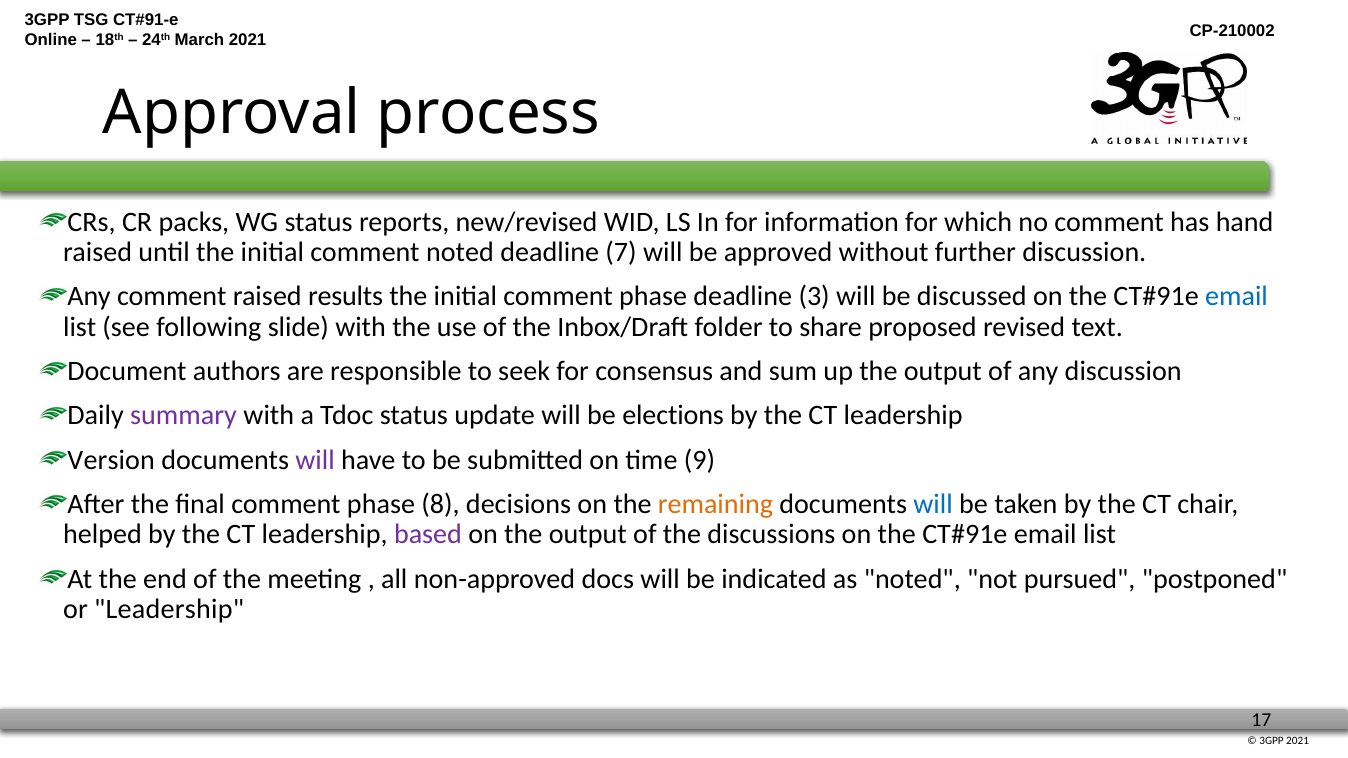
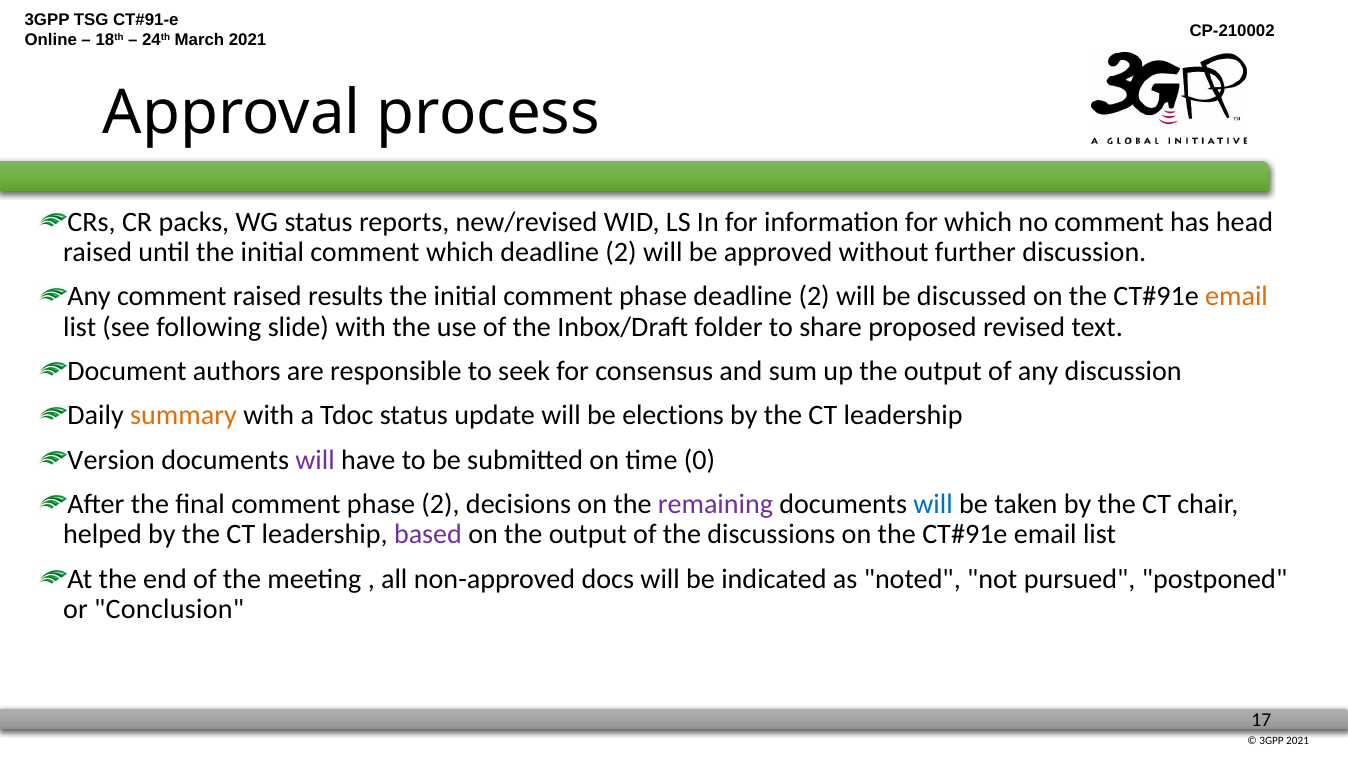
hand: hand -> head (1244, 222)
comment noted: noted -> which (460, 252)
7: 7 -> 2 (621, 252)
phase deadline 3: 3 -> 2 (814, 297)
email colour: blue -> orange (1236, 297)
summary colour: purple -> orange (184, 416)
9: 9 -> 0 (699, 460)
phase 8: 8 -> 2 (441, 504)
remaining colour: orange -> purple (715, 504)
or Leadership: Leadership -> Conclusion (169, 610)
